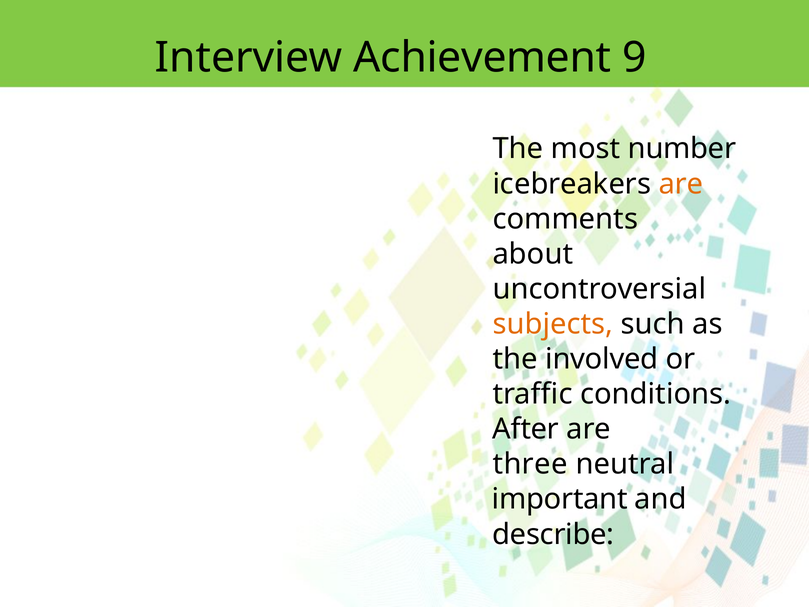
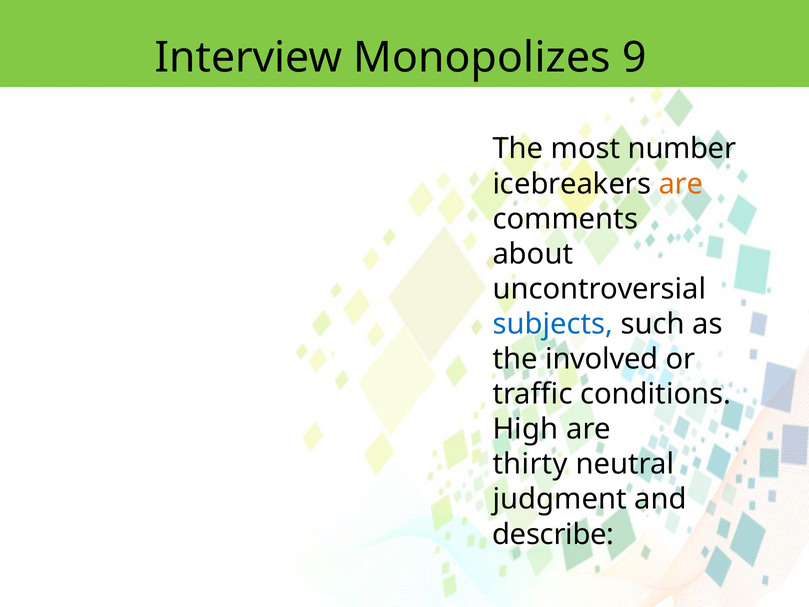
Achievement: Achievement -> Monopolizes (482, 58)
subjects colour: orange -> blue (553, 324)
After: After -> High (525, 429)
three: three -> thirty (530, 464)
important: important -> judgment (560, 499)
